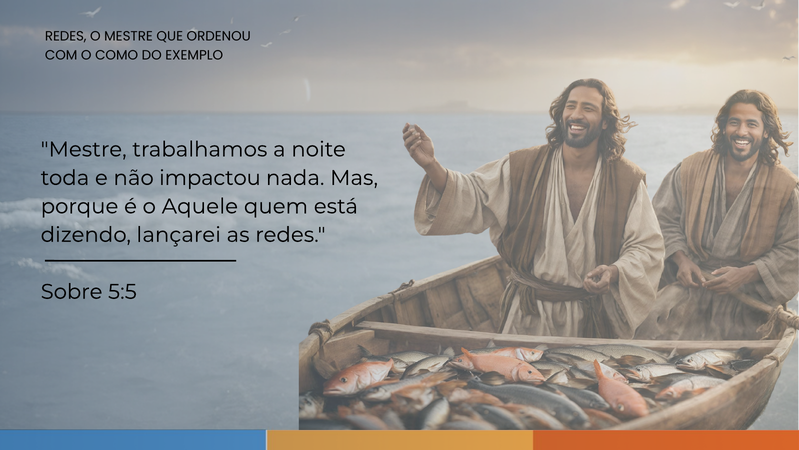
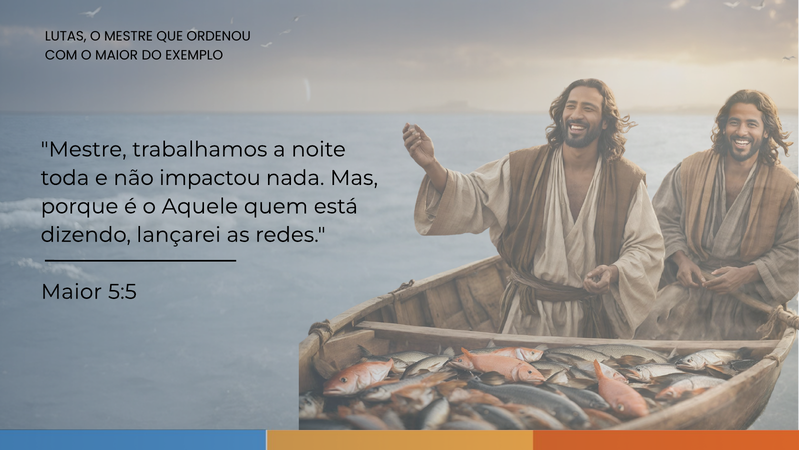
REDES: REDES -> LUTAS (66, 36)
O COMO: COMO -> MAIOR (117, 55)
Sobre: Sobre -> Maior (71, 291)
